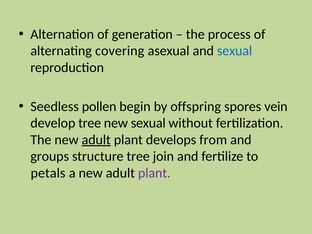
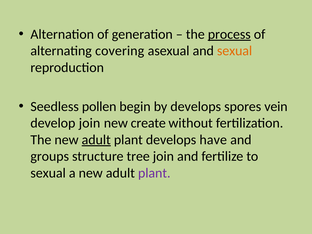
process underline: none -> present (229, 34)
sexual colour: blue -> orange (235, 51)
by offspring: offspring -> develops (196, 106)
develop tree: tree -> join (90, 123)
new sexual: sexual -> create (148, 123)
from: from -> have (213, 140)
petals: petals -> sexual (48, 173)
